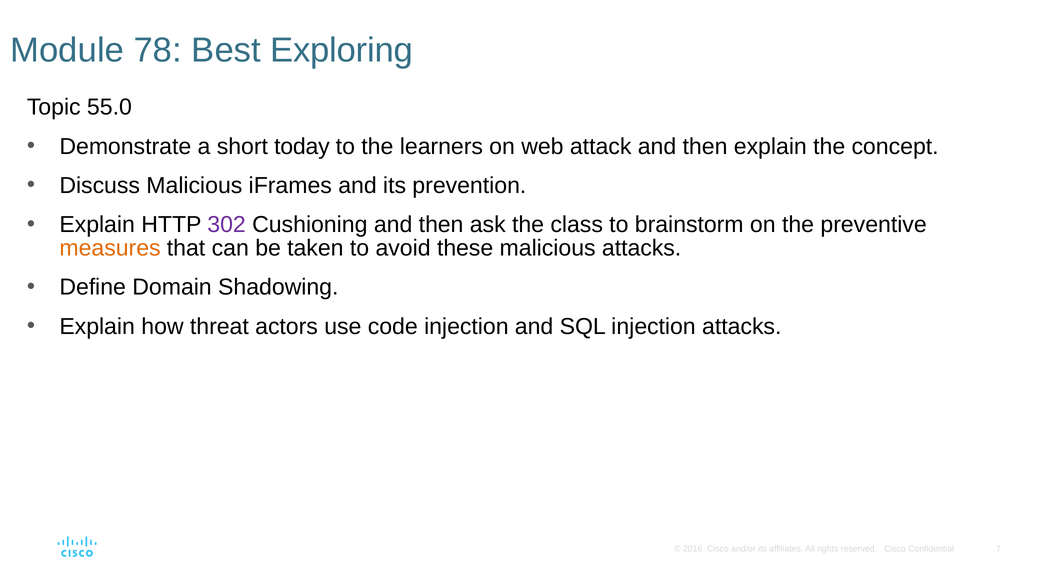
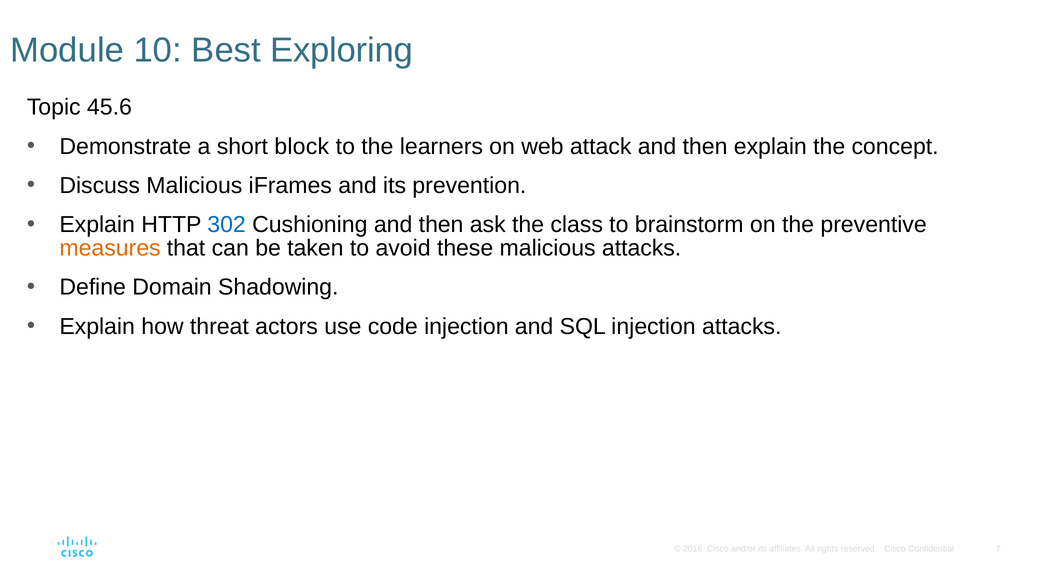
78: 78 -> 10 (158, 50)
55.0: 55.0 -> 45.6 (109, 107)
today: today -> block (302, 146)
302 colour: purple -> blue (227, 225)
